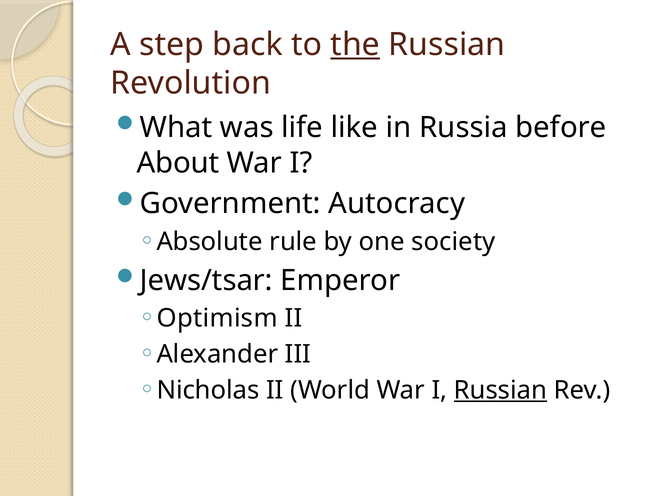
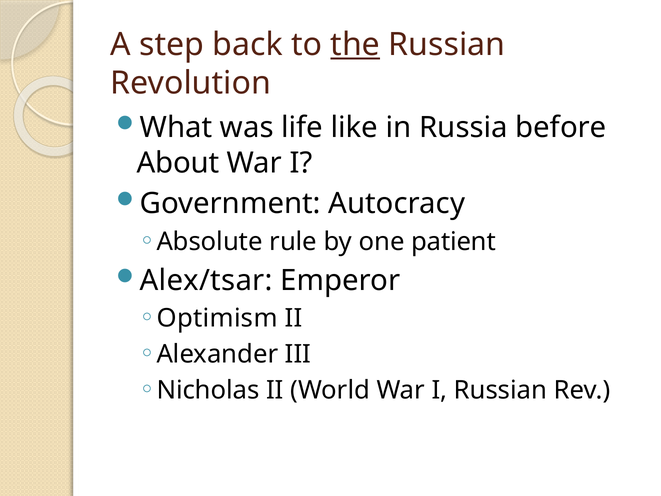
society: society -> patient (453, 241)
Jews/tsar: Jews/tsar -> Alex/tsar (206, 280)
Russian underline: present -> none (501, 390)
